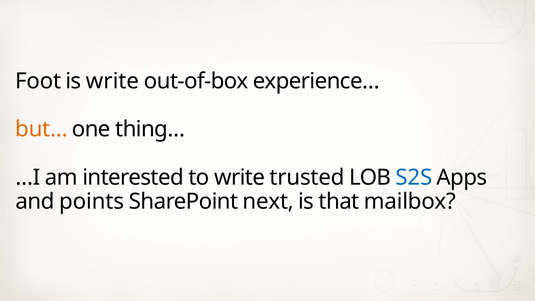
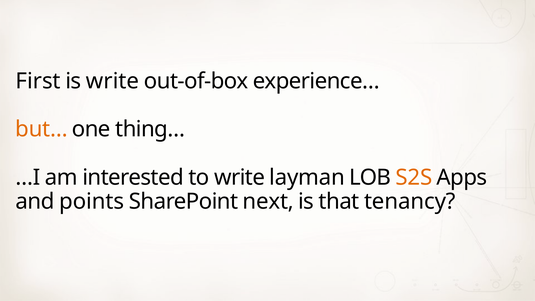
Foot: Foot -> First (38, 81)
trusted: trusted -> layman (307, 177)
S2S colour: blue -> orange (414, 177)
mailbox: mailbox -> tenancy (410, 201)
